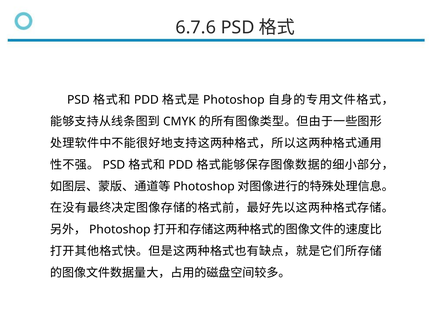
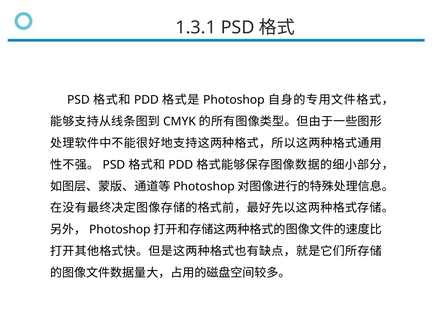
6.7.6: 6.7.6 -> 1.3.1 (196, 28)
